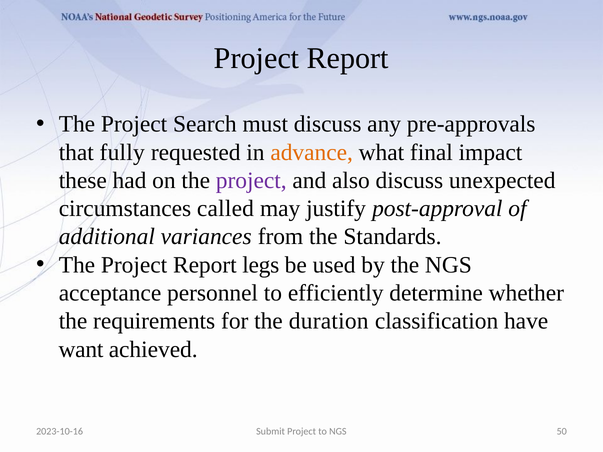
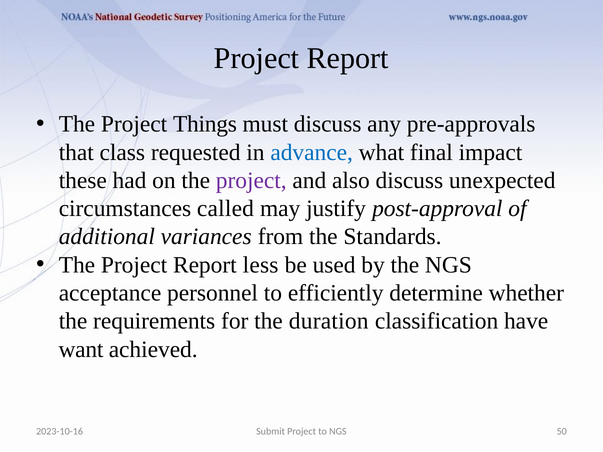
Search: Search -> Things (205, 124)
fully: fully -> class (122, 152)
advance colour: orange -> blue (312, 152)
legs: legs -> less (261, 265)
